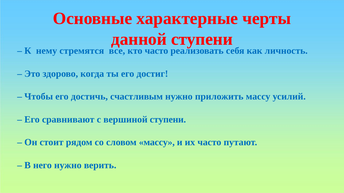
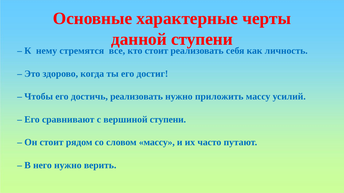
кто часто: часто -> стоит (156, 51)
достичь счастливым: счастливым -> реализовать (137, 97)
